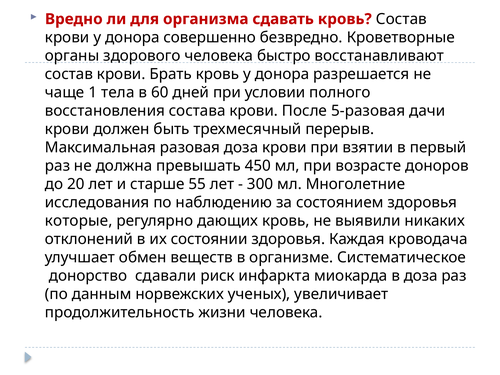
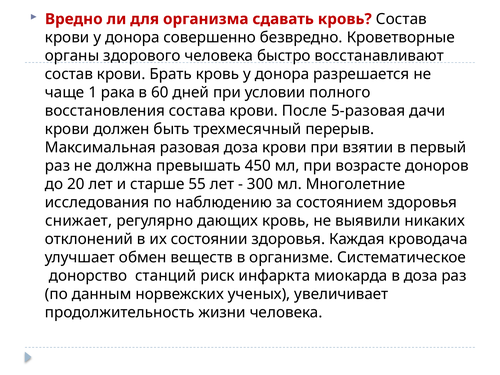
тела: тела -> рака (118, 92)
которые: которые -> снижает (79, 221)
сдавали: сдавали -> станций (166, 276)
